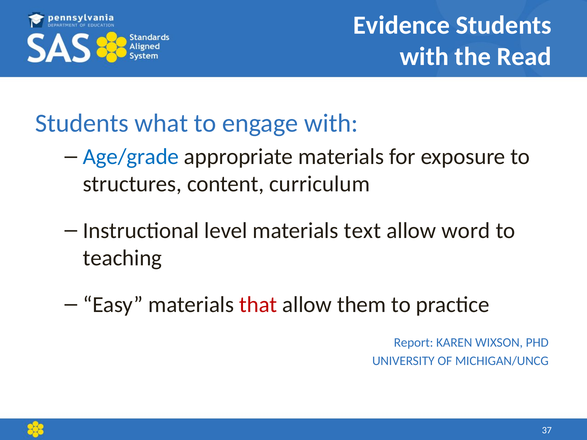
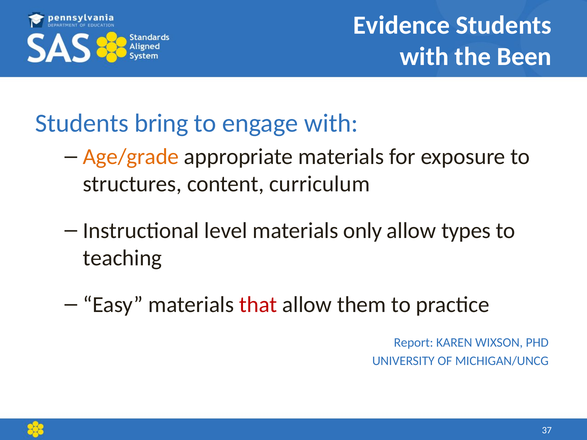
Read: Read -> Been (524, 57)
what: what -> bring (161, 123)
Age/grade colour: blue -> orange (131, 157)
text: text -> only (363, 231)
word: word -> types (466, 231)
